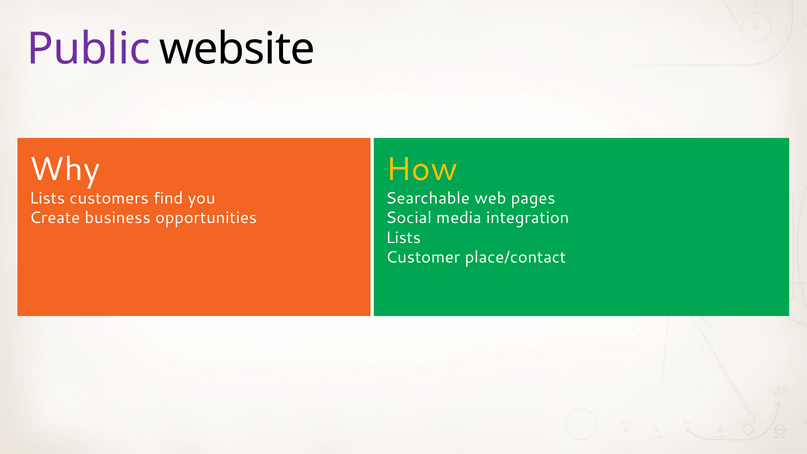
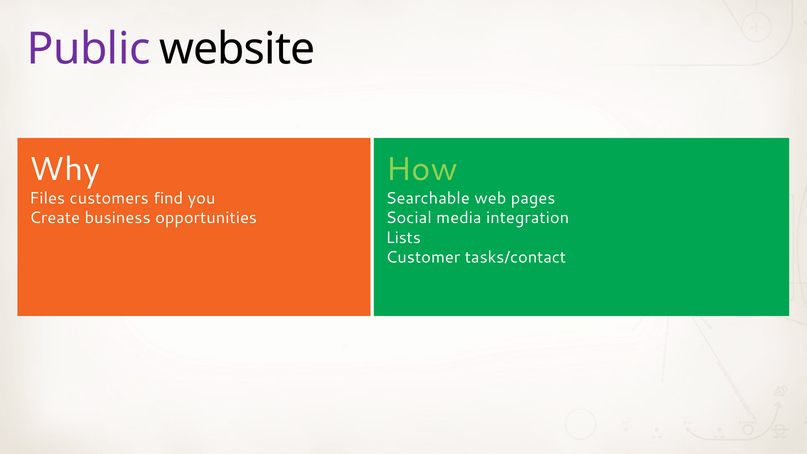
How colour: yellow -> light green (422, 169)
Lists: Lists -> Files (47, 198)
place/contact: place/contact -> tasks/contact (515, 257)
